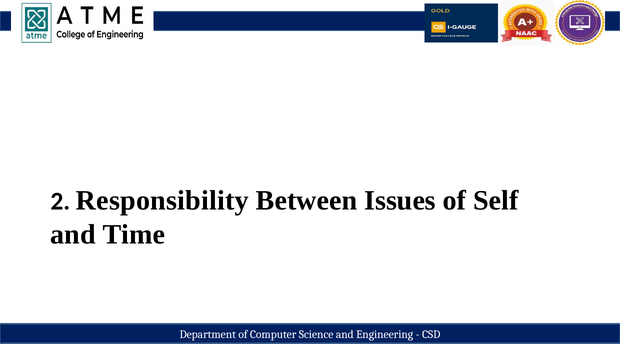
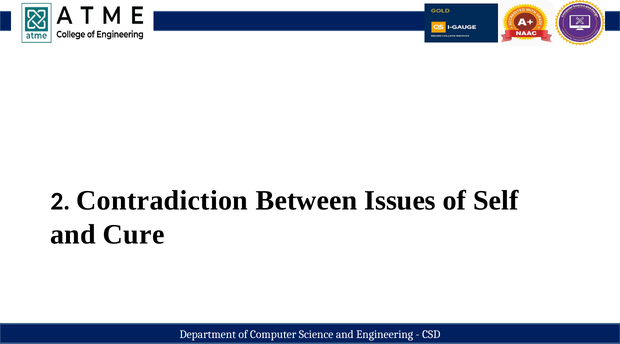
Responsibility: Responsibility -> Contradiction (162, 201)
Time: Time -> Cure (134, 235)
